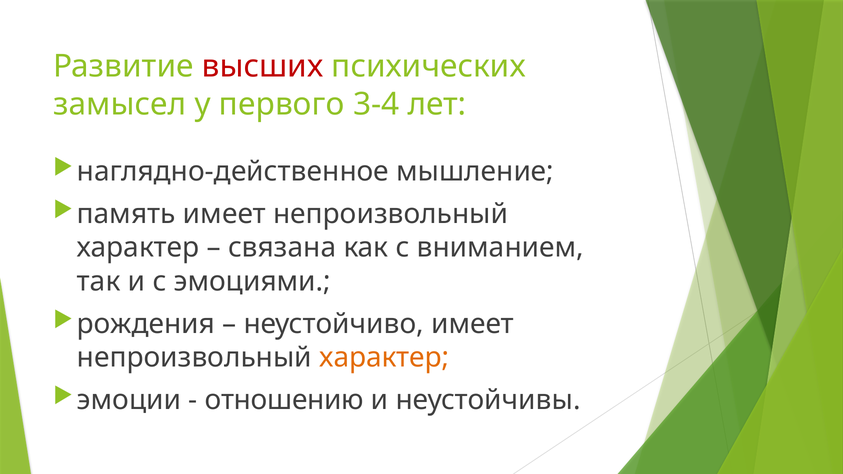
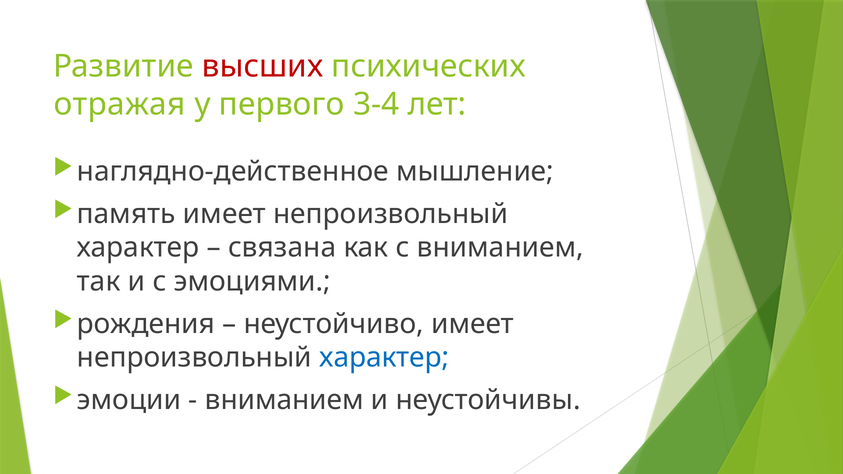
замысел: замысел -> отражая (120, 104)
характер colour: orange -> blue (384, 358)
отношению: отношению -> вниманием (284, 400)
